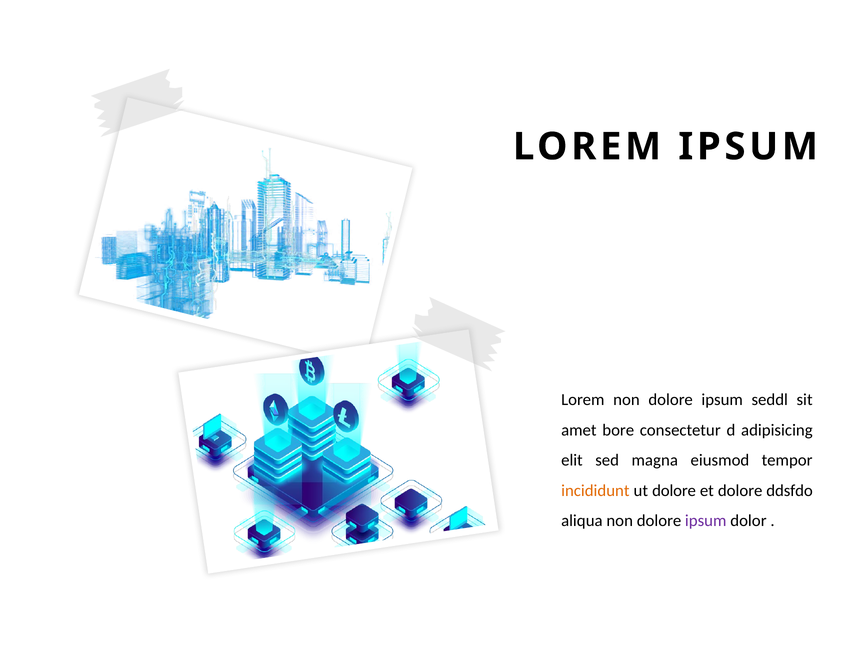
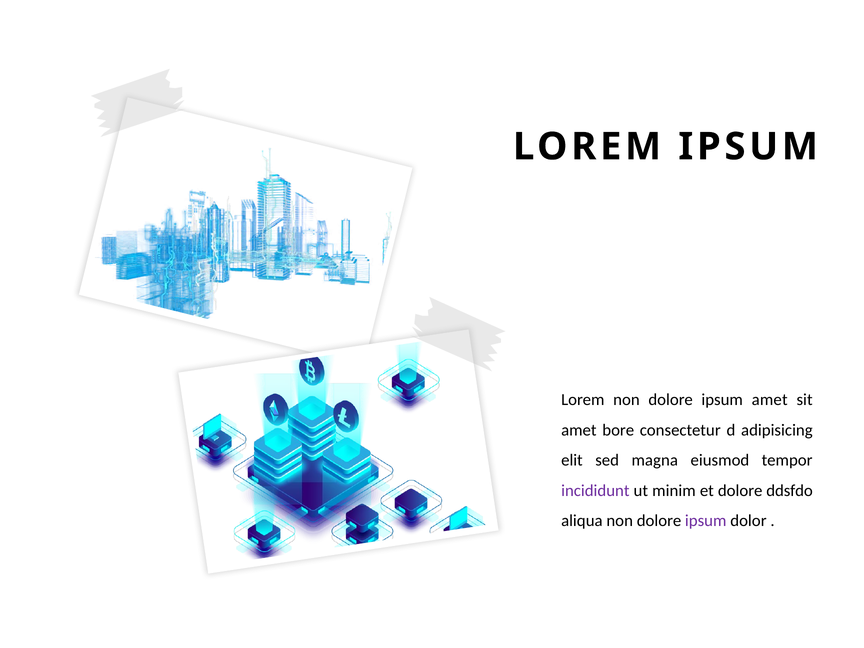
ipsum seddl: seddl -> amet (770, 400)
incididunt colour: orange -> purple (595, 491)
ut dolore: dolore -> minim (674, 491)
